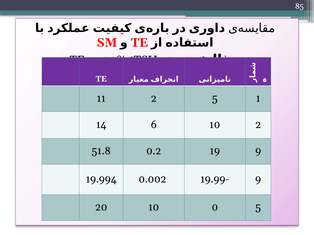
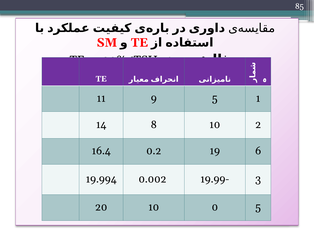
11 2: 2 -> 9 (154, 99)
6: 6 -> 8 (154, 125)
51.8: 51.8 -> 16.4 (101, 151)
19 9: 9 -> 6 (258, 151)
19.99- 9: 9 -> 3 (258, 179)
